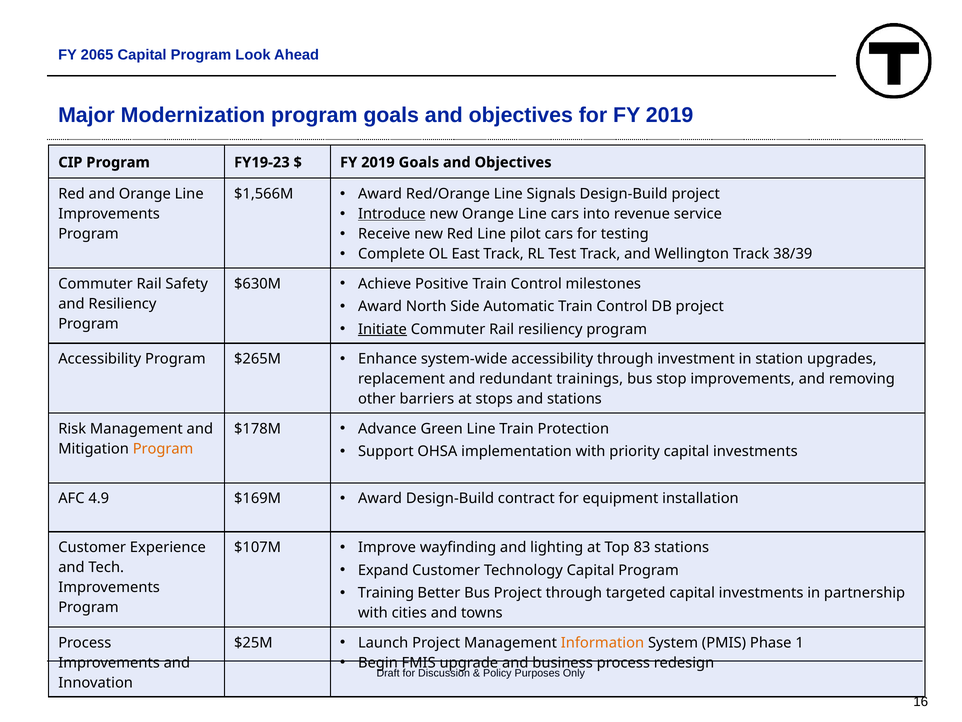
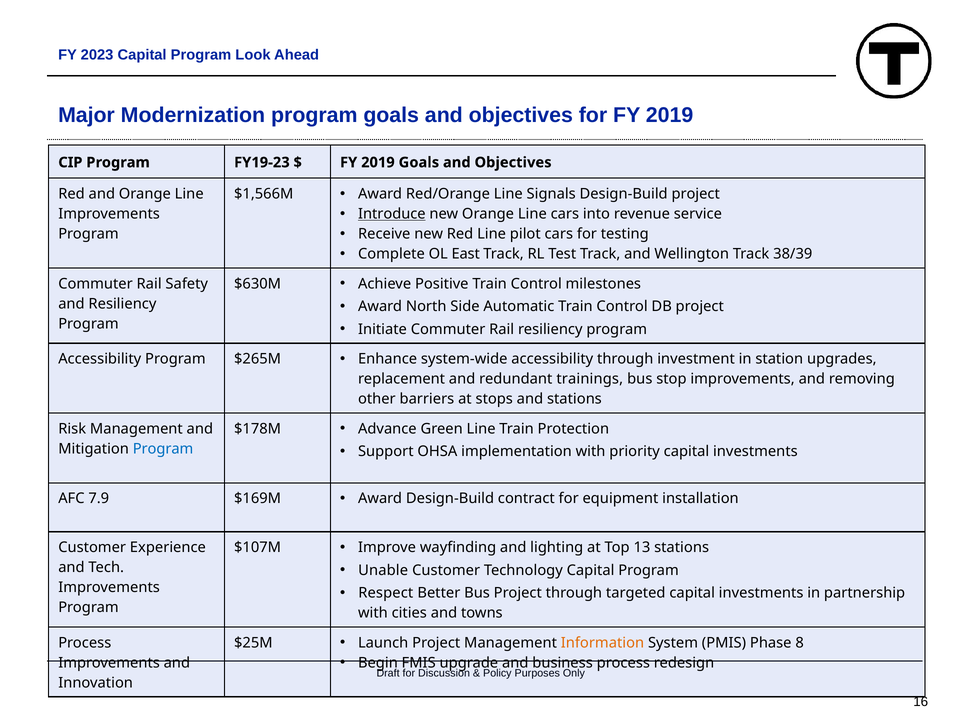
2065: 2065 -> 2023 (97, 55)
Initiate underline: present -> none (382, 329)
Program colour: orange -> blue (163, 448)
4.9: 4.9 -> 7.9 (99, 498)
83: 83 -> 13 (642, 547)
Expand: Expand -> Unable (383, 570)
Training: Training -> Respect (386, 592)
1: 1 -> 8 (800, 642)
